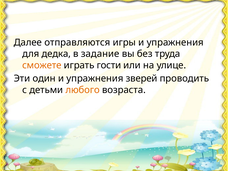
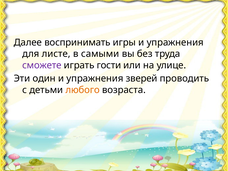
отправляются: отправляются -> воспринимать (77, 42)
дедка: дедка -> листе (56, 54)
задание: задание -> самыми (100, 54)
сможете colour: orange -> purple (42, 65)
